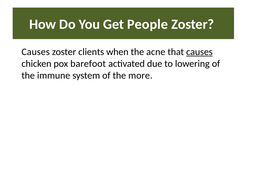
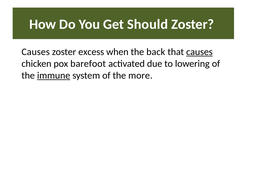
People: People -> Should (148, 24)
clients: clients -> excess (91, 52)
acne: acne -> back (156, 52)
immune underline: none -> present (54, 76)
